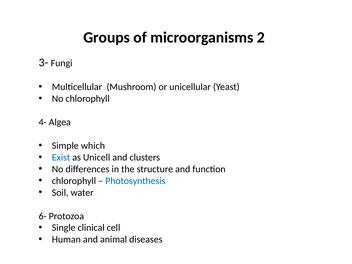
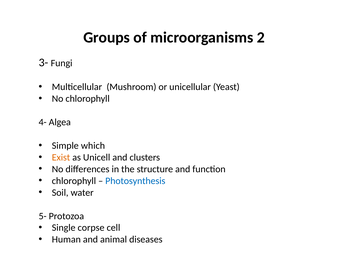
Exist colour: blue -> orange (61, 157)
6-: 6- -> 5- (43, 216)
clinical: clinical -> corpse (91, 228)
